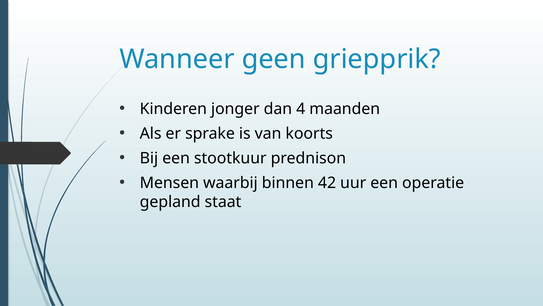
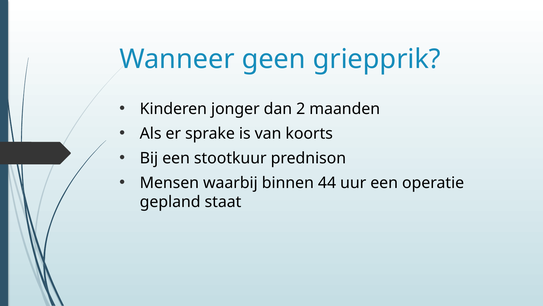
4: 4 -> 2 (301, 109)
42: 42 -> 44 (327, 182)
